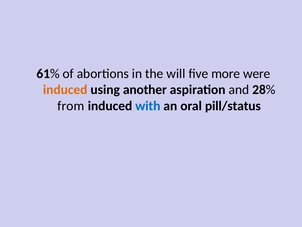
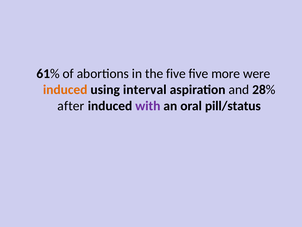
the will: will -> five (176, 73)
another: another -> interval (145, 90)
from: from -> after (71, 106)
with colour: blue -> purple (148, 106)
